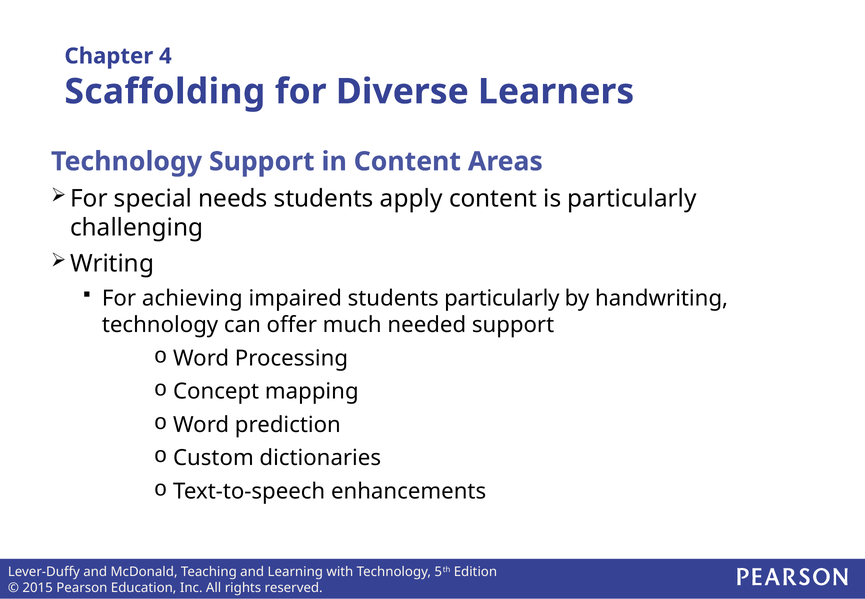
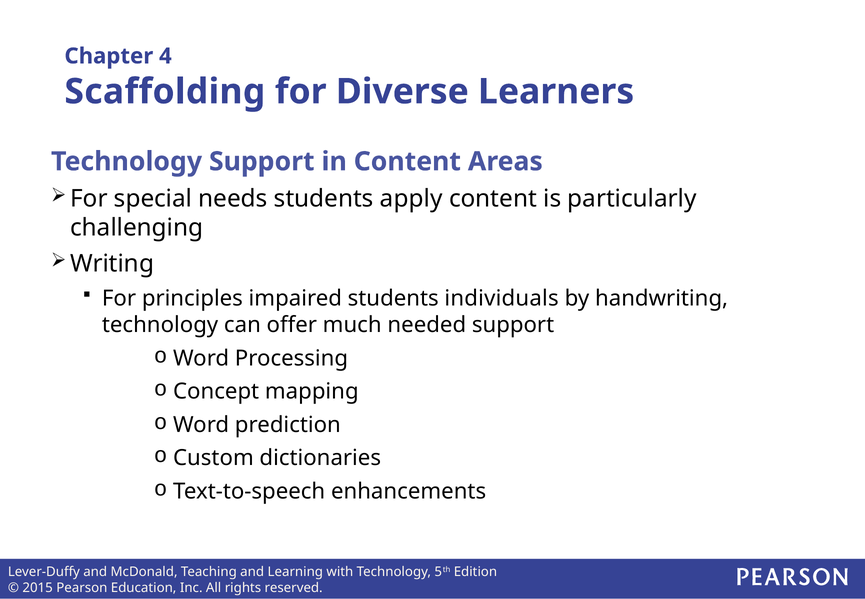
achieving: achieving -> principles (192, 298)
students particularly: particularly -> individuals (502, 298)
